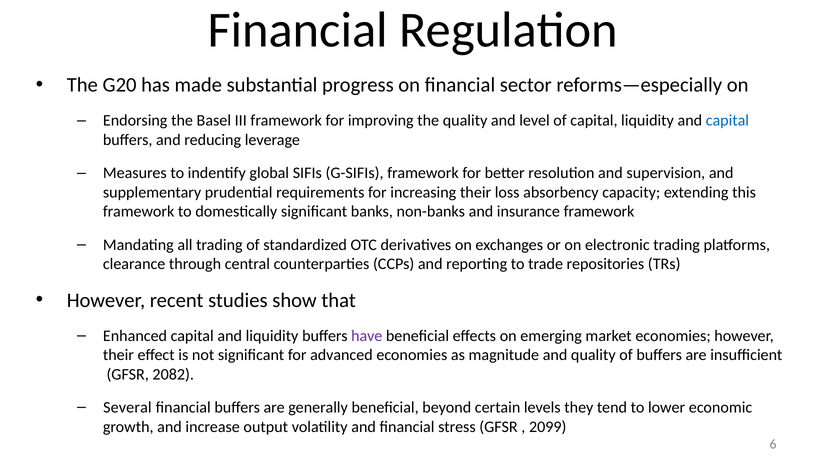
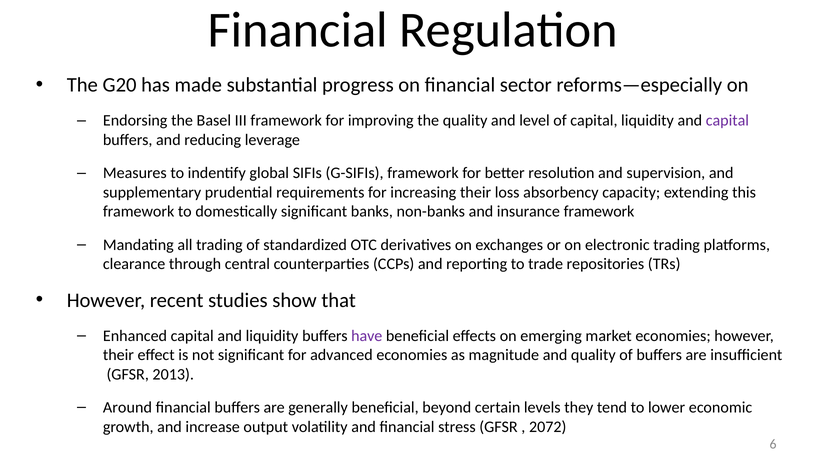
capital colour: blue -> purple (727, 121)
2082: 2082 -> 2013 (173, 374)
Several: Several -> Around (127, 407)
2099: 2099 -> 2072 (548, 426)
